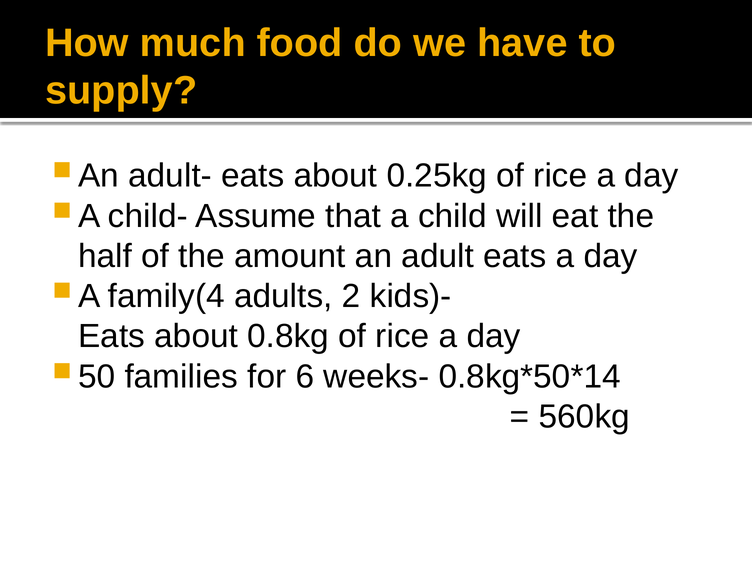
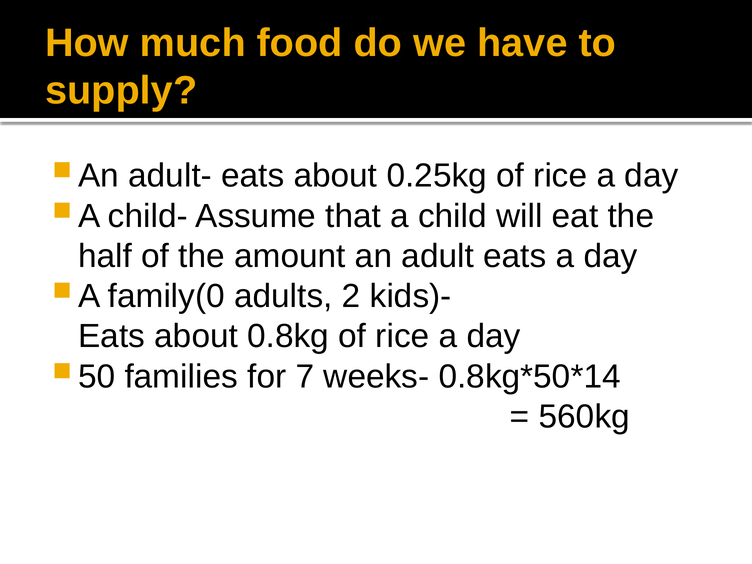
family(4: family(4 -> family(0 (166, 296)
6: 6 -> 7 (305, 376)
